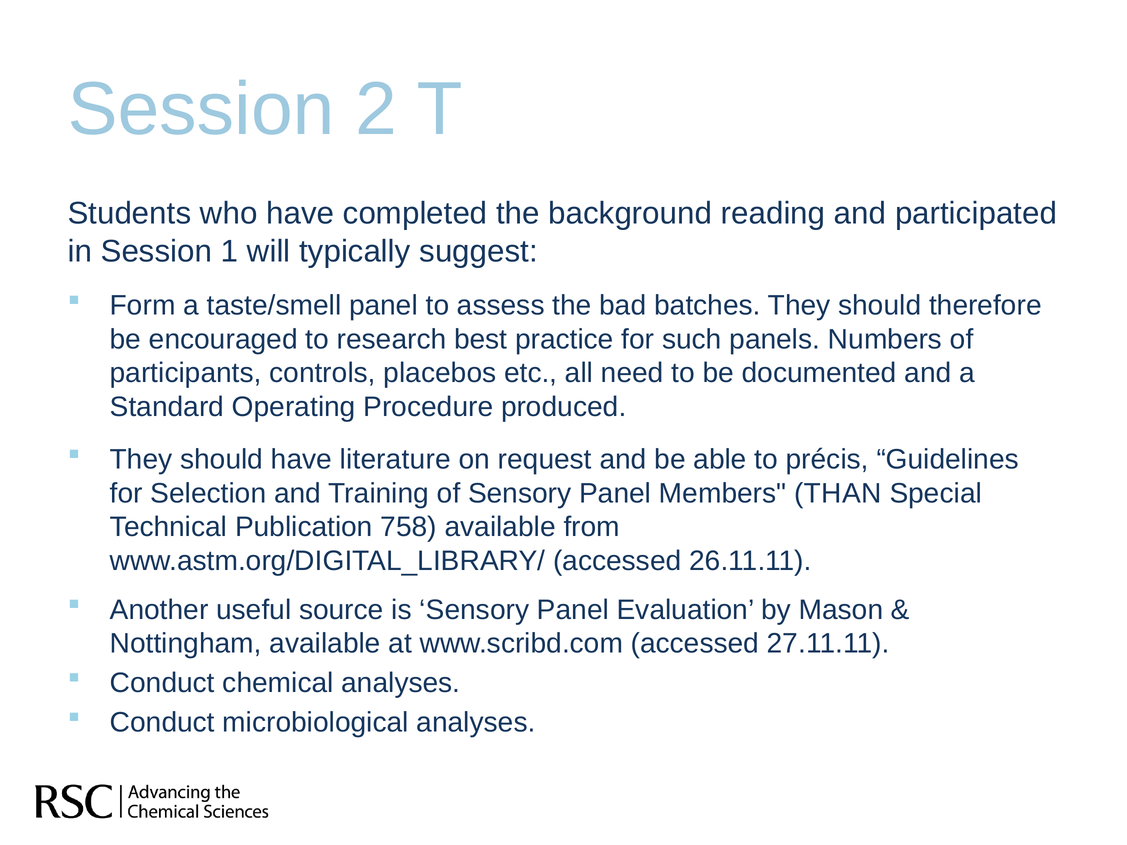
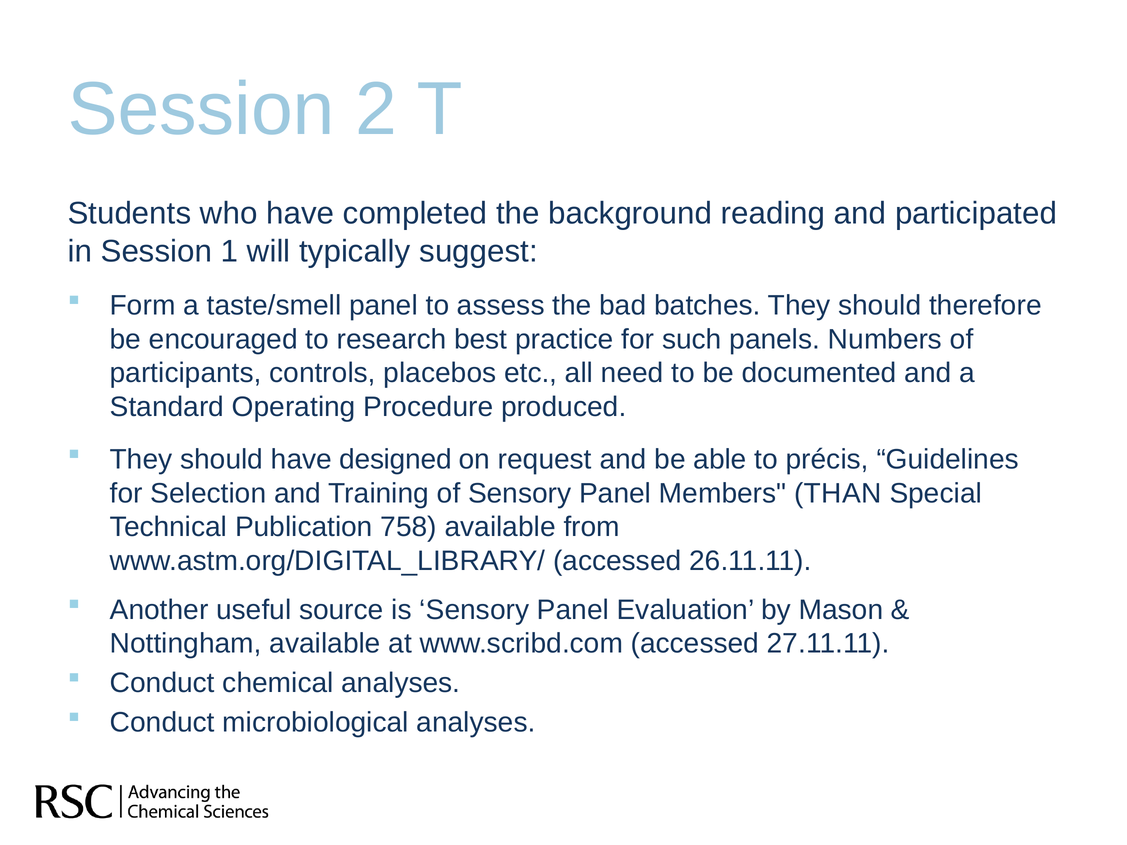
literature: literature -> designed (396, 460)
